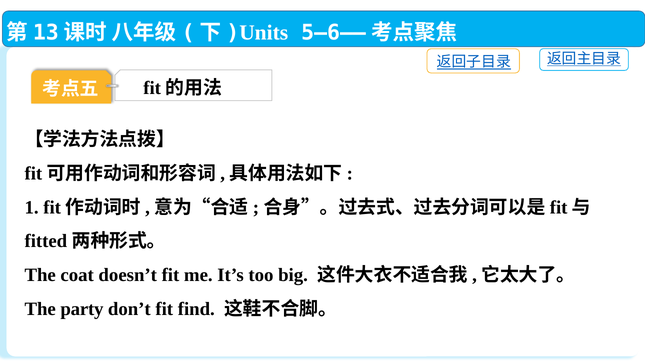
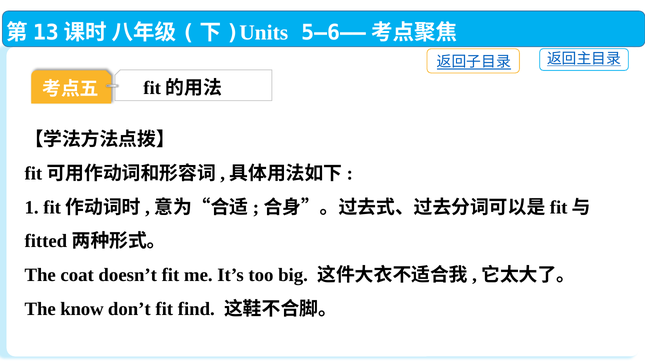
party: party -> know (82, 309)
